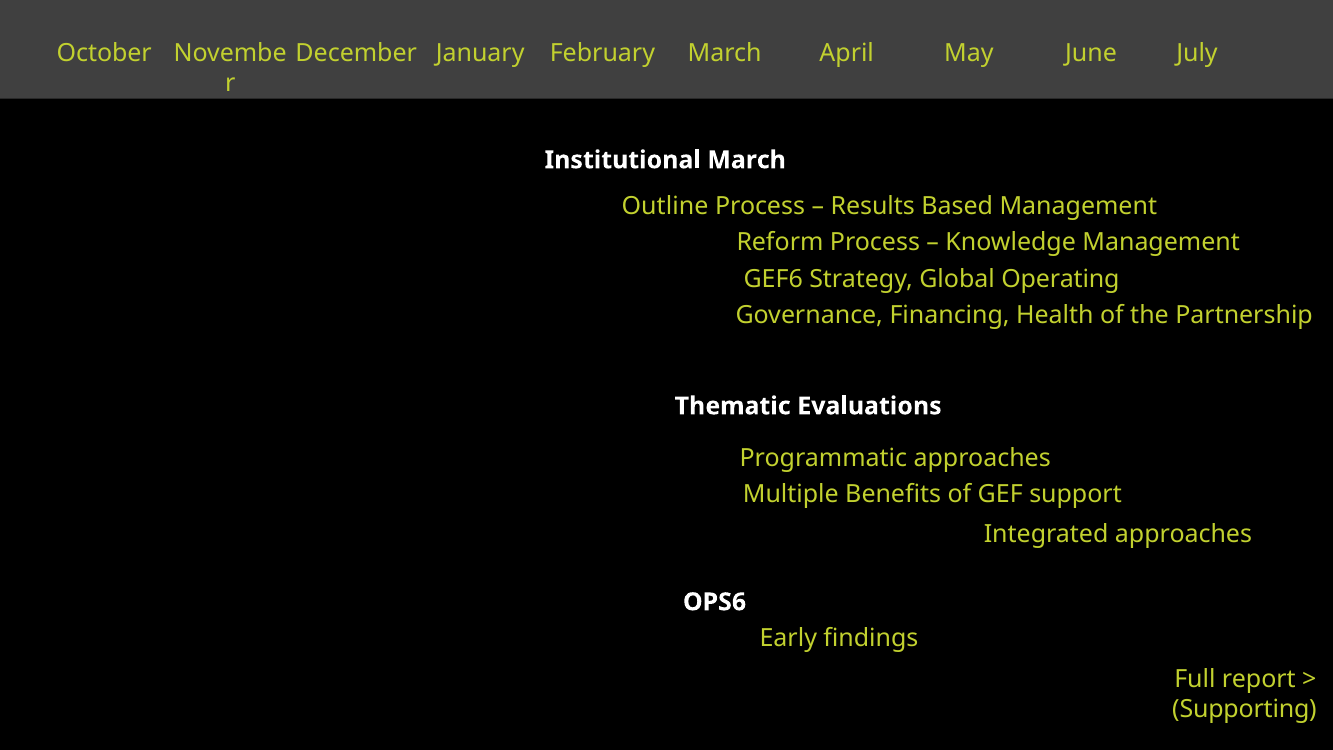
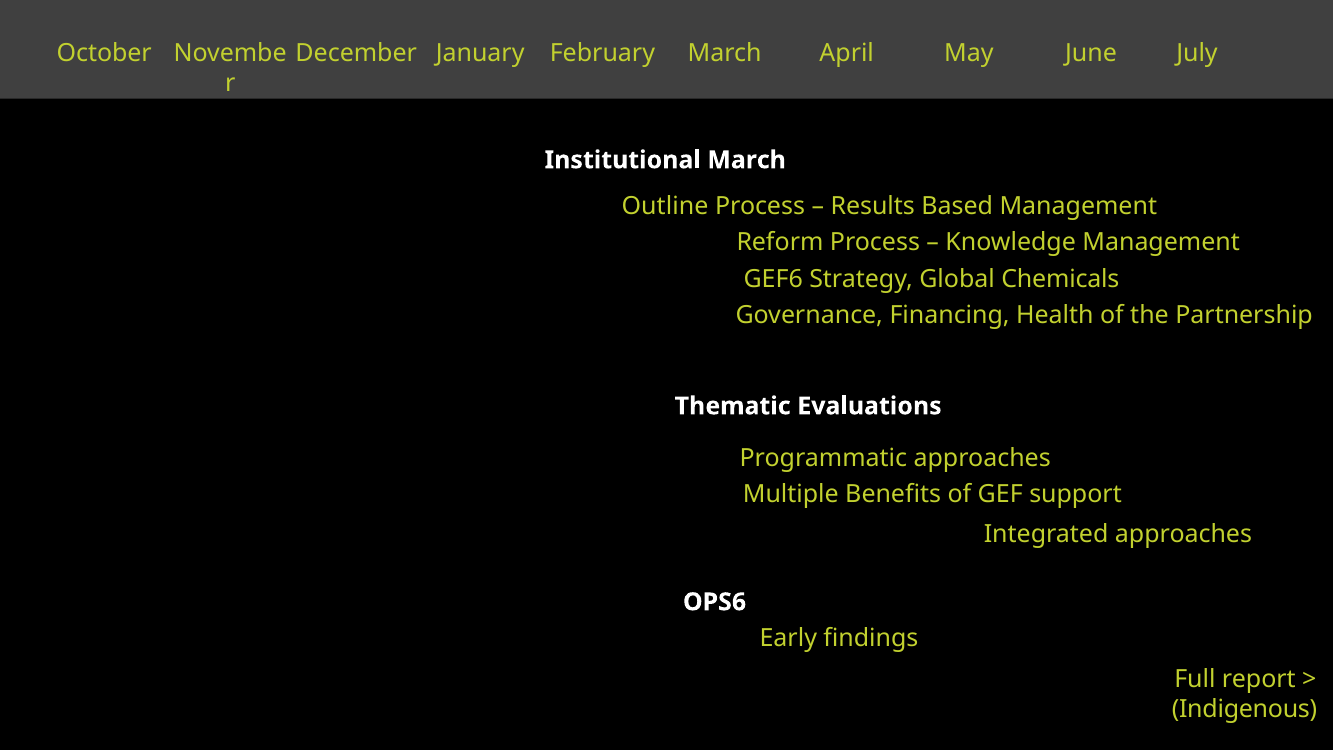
Operating: Operating -> Chemicals (1060, 279)
Supporting: Supporting -> Indigenous (1244, 709)
